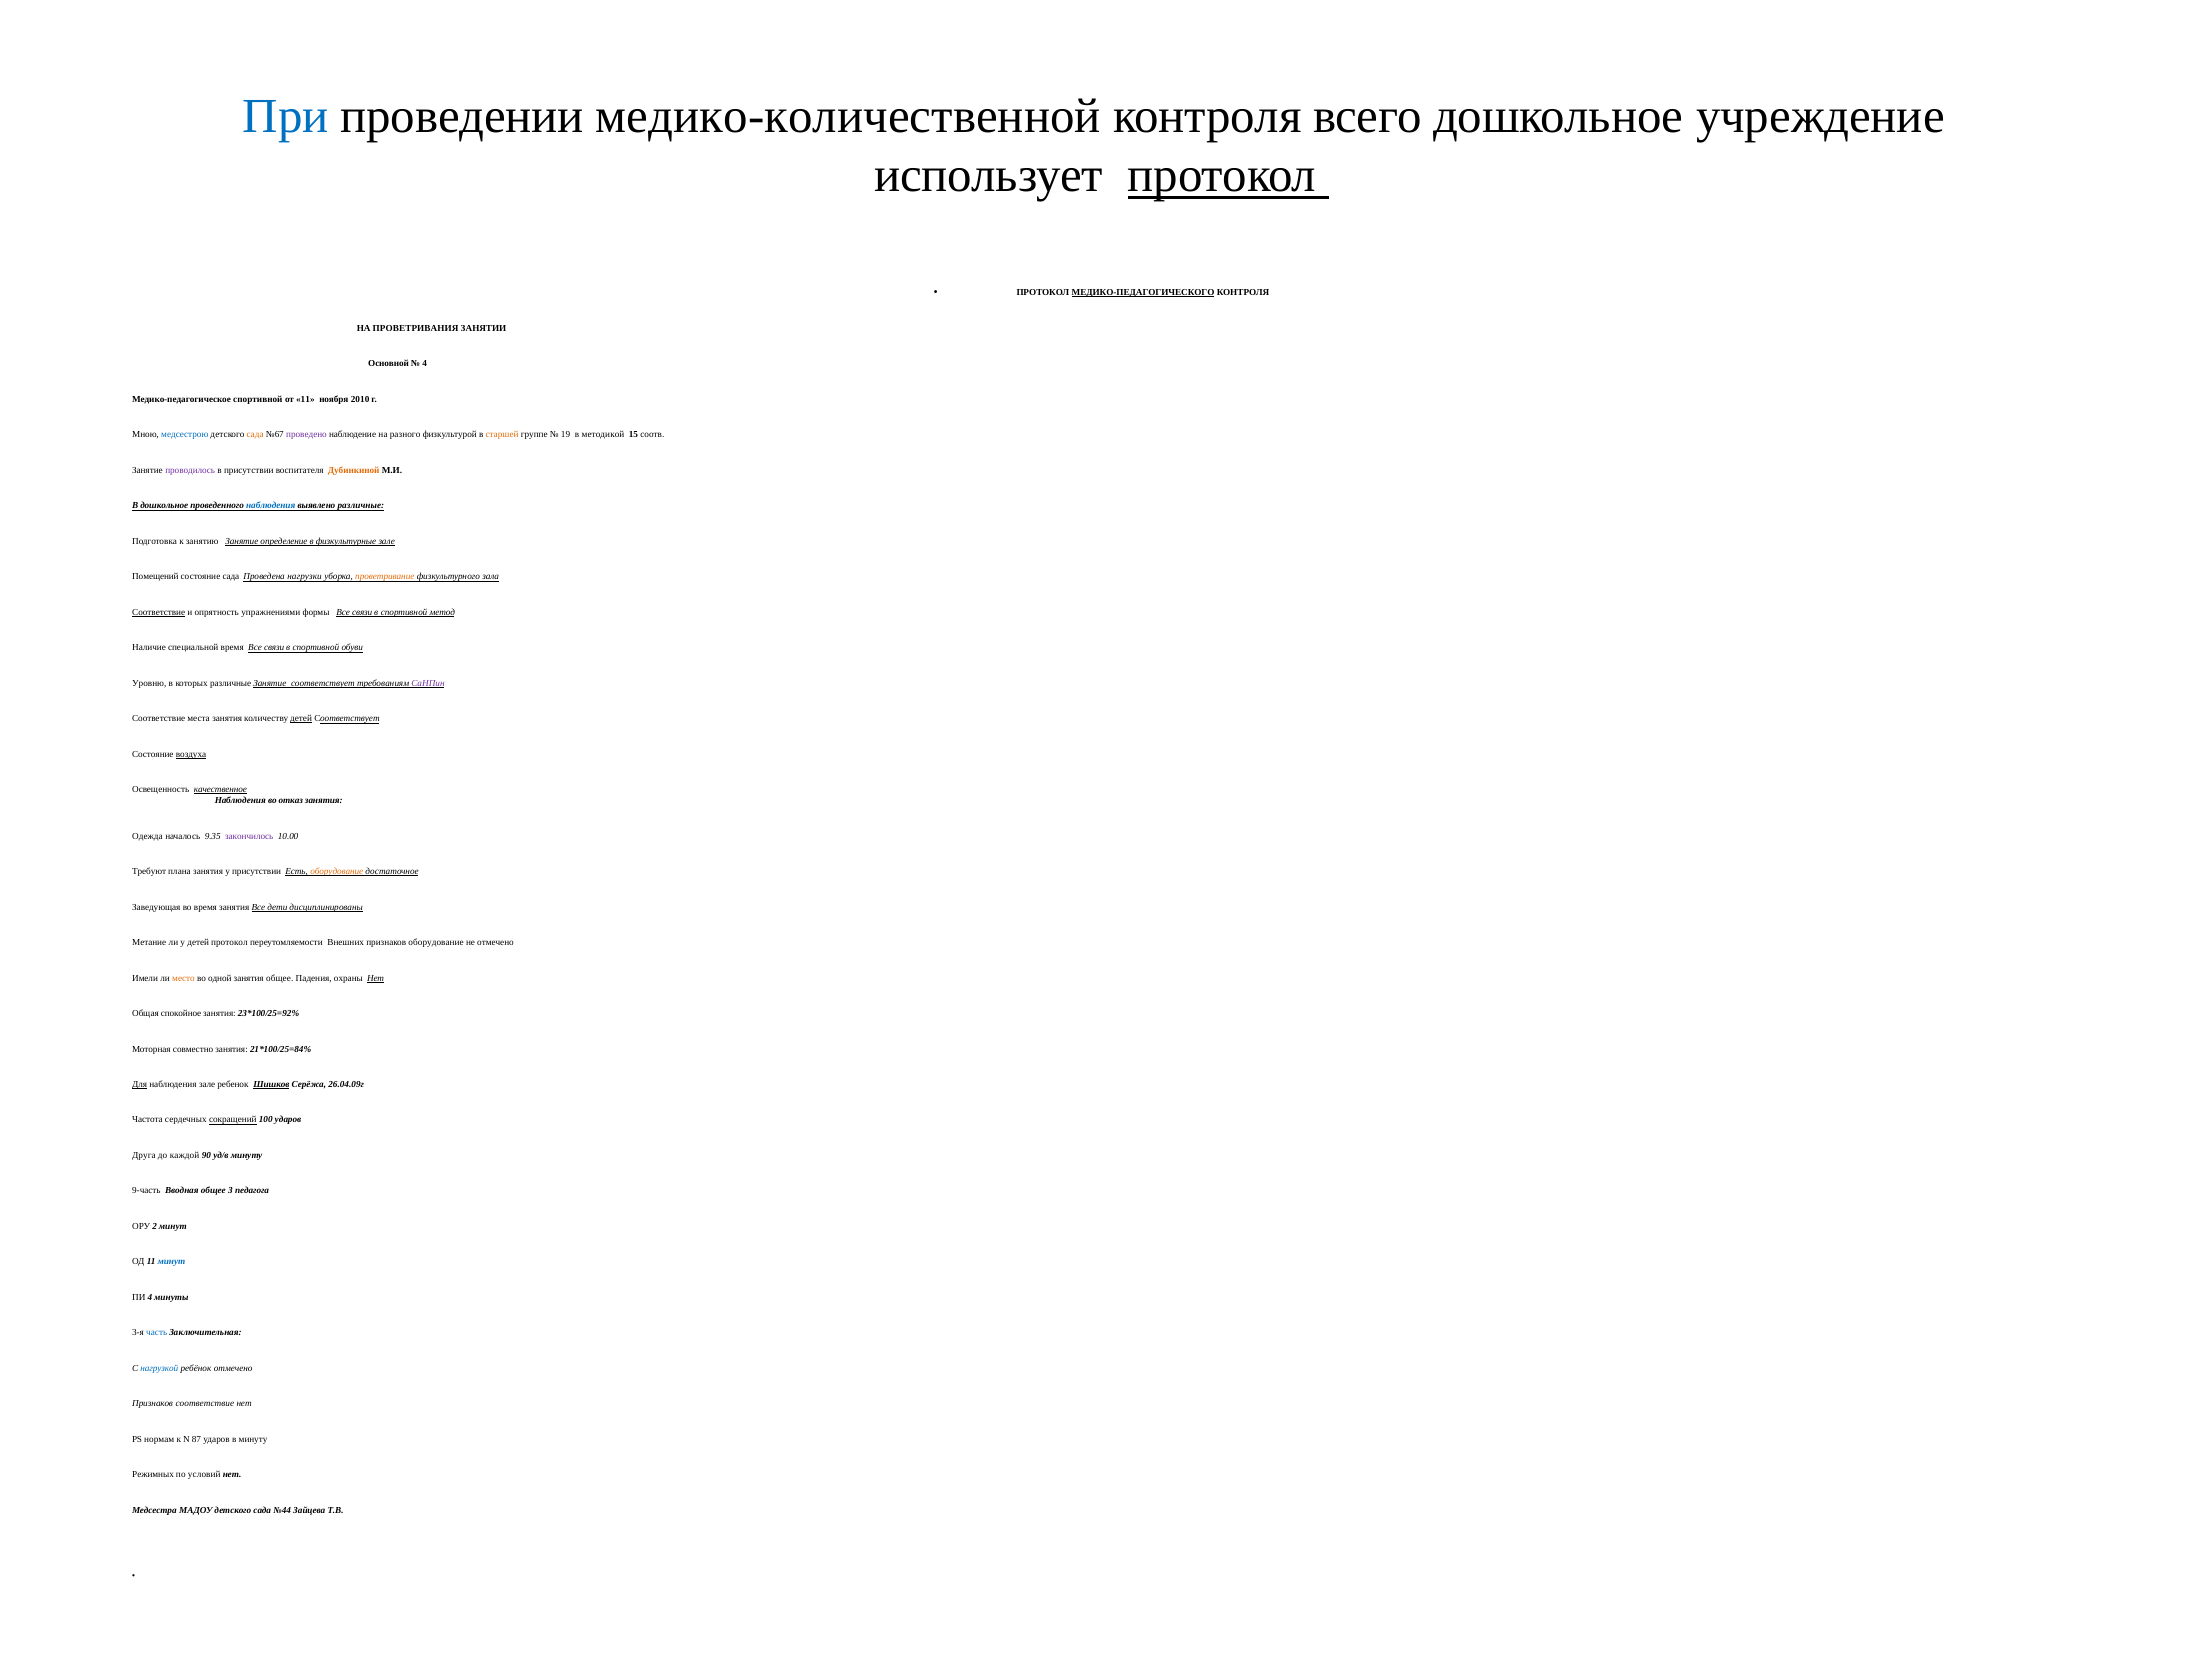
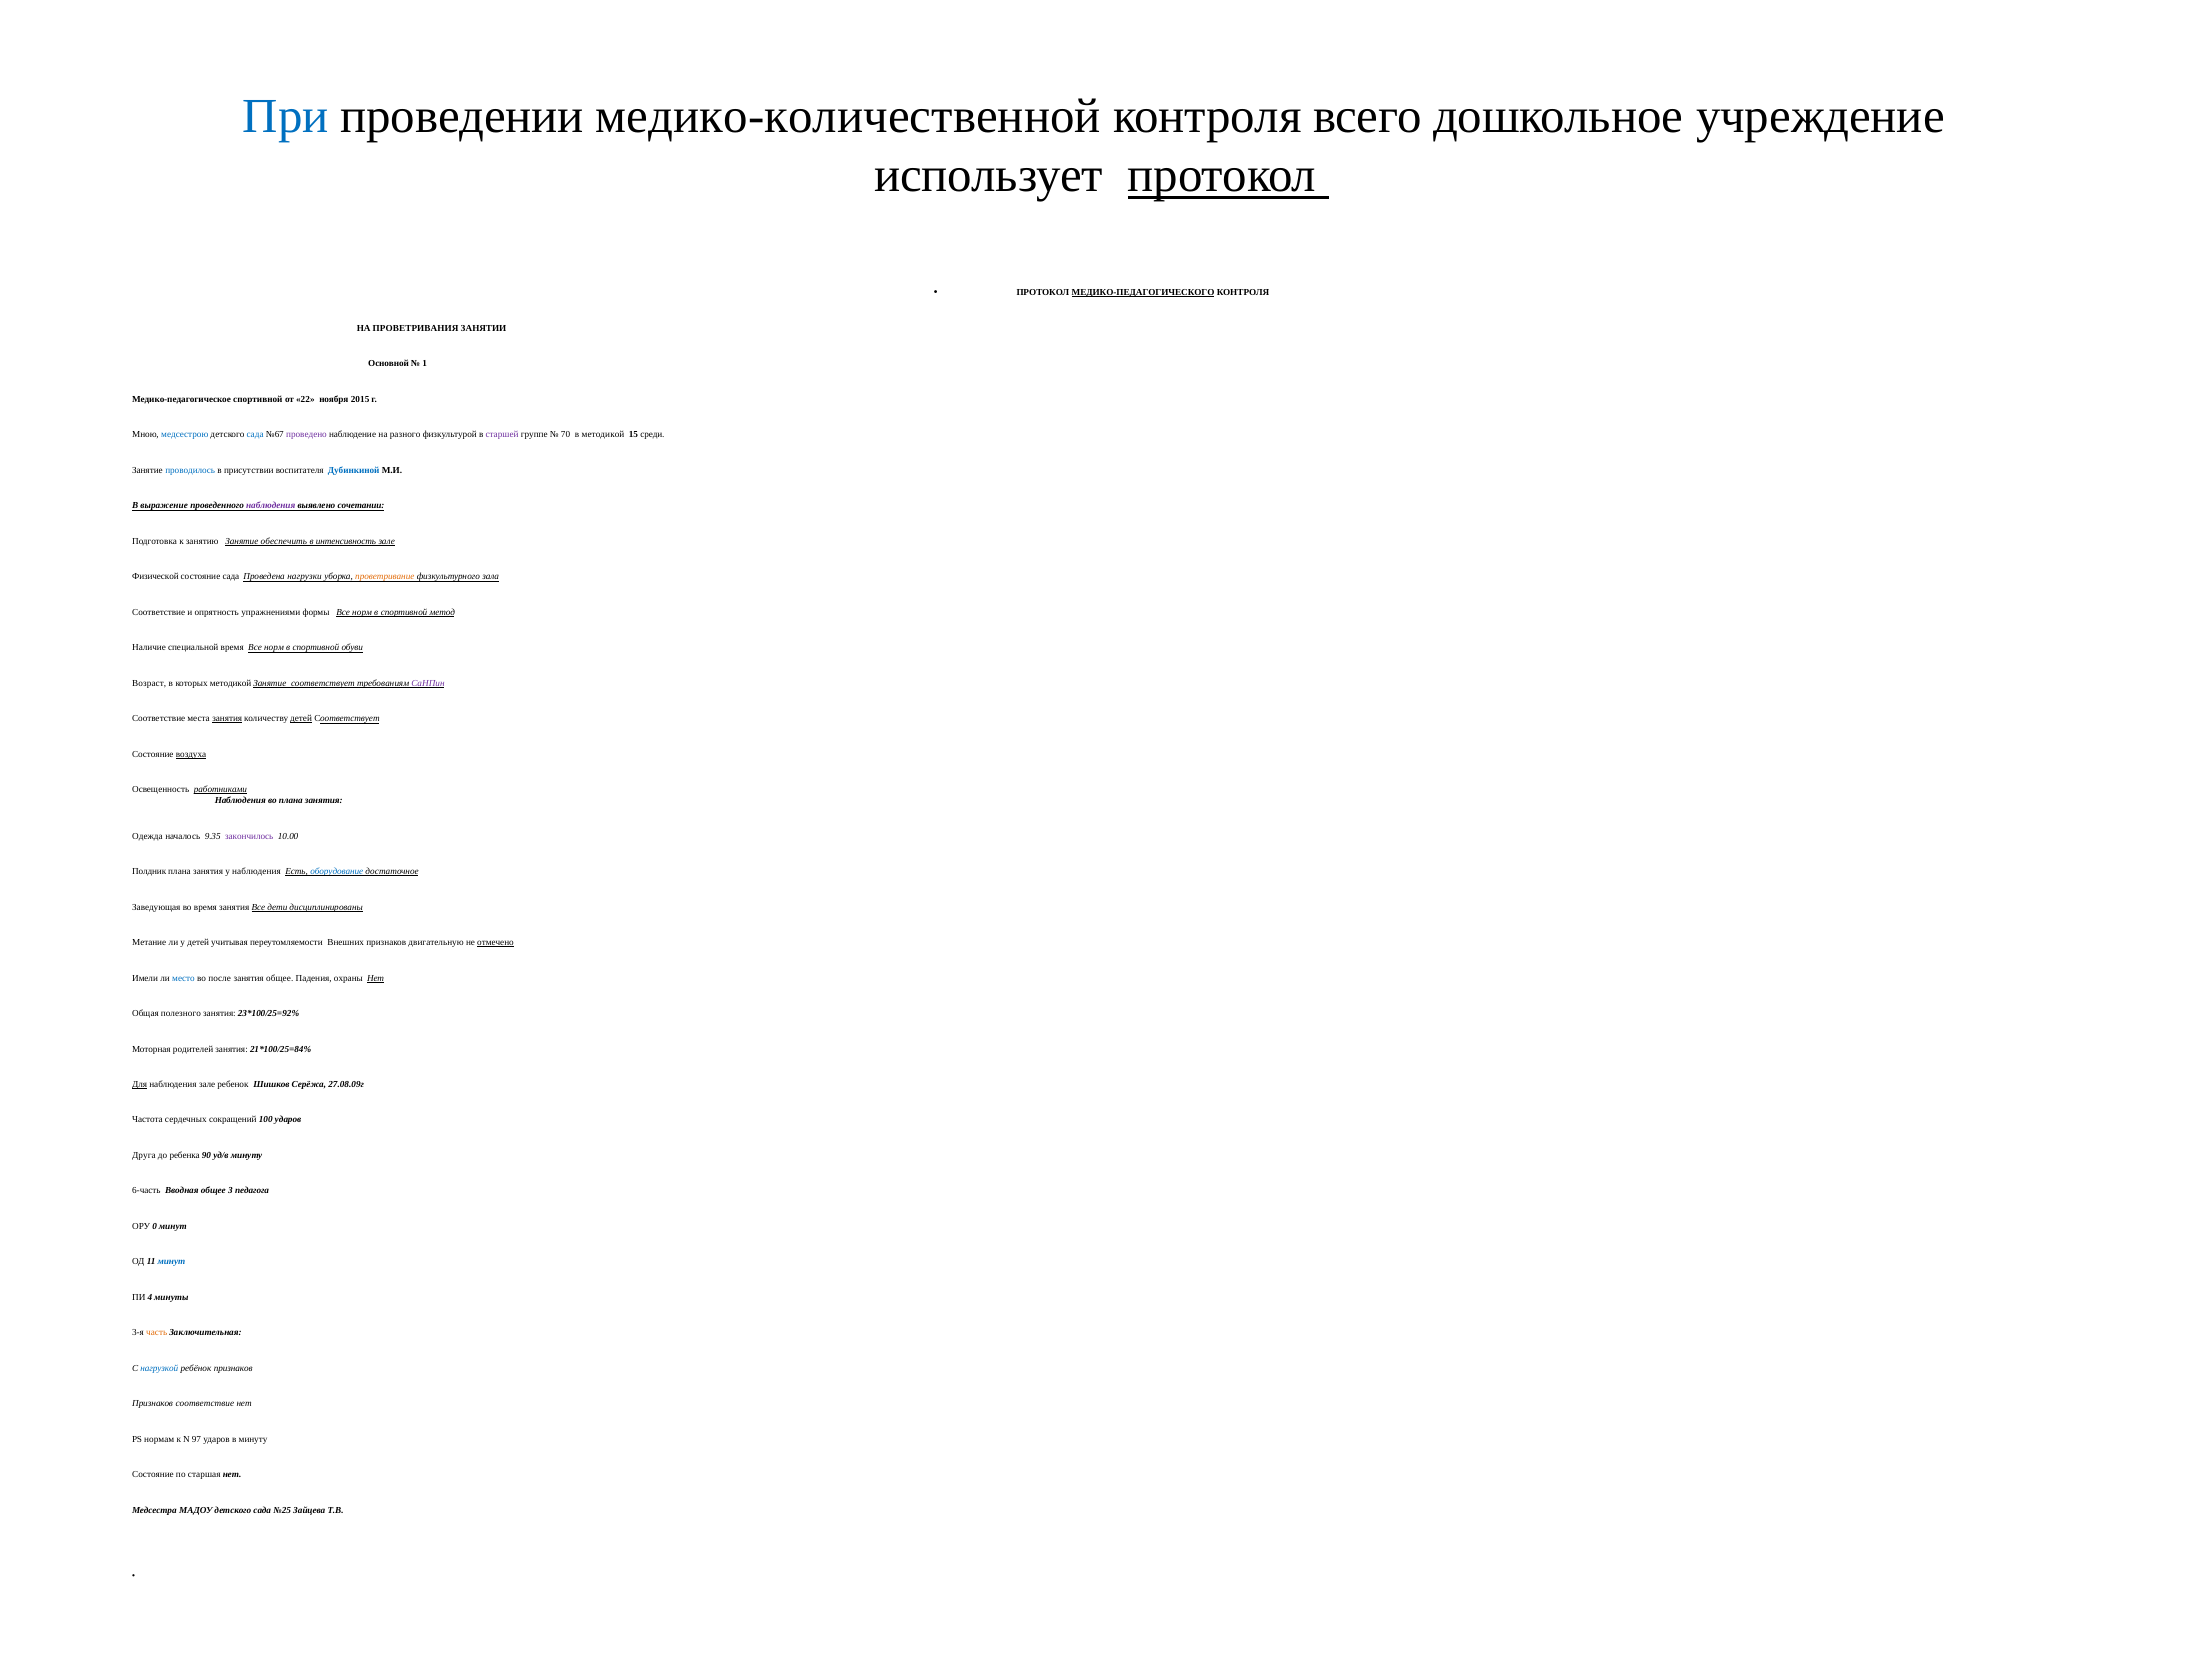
4: 4 -> 1 (425, 363)
от 11: 11 -> 22 (305, 399)
2010: 2010 -> 2015 (360, 399)
сада colour: orange -> blue (255, 434)
старшей colour: orange -> purple (502, 434)
19: 19 -> 70 (566, 434)
соотв: соотв -> среди (652, 434)
проводилось colour: purple -> blue (190, 470)
Дубинкиной colour: orange -> blue (354, 470)
В дошкольное: дошкольное -> выражение (164, 505)
наблюдения colour: blue -> purple (271, 505)
выявлено различные: различные -> сочетании (361, 505)
определение: определение -> обеспечить (284, 541)
физкультурные: физкультурные -> интенсивность (346, 541)
Помещений: Помещений -> Физической (155, 576)
Соответствие underline: present -> none (159, 612)
формы Все связи: связи -> норм (362, 612)
связи: связи -> норм (274, 647)
Уровню: Уровню -> Возраст (149, 683)
которых различные: различные -> методикой (231, 683)
занятия underline: none -> present (227, 718)
качественное: качественное -> работниками (220, 789)
во отказ: отказ -> плана (291, 800)
Требуют: Требуют -> Полдник (149, 871)
у присутствии: присутствии -> наблюдения (257, 871)
оборудование colour: orange -> blue (337, 871)
детей протокол: протокол -> учитывая (229, 942)
признаков оборудование: оборудование -> двигательную (436, 942)
отмечено underline: none -> present (496, 942)
место colour: orange -> blue (184, 978)
одной: одной -> после (220, 978)
спокойное: спокойное -> полезного (181, 1013)
совместно: совместно -> родителей (193, 1049)
Шишков underline: present -> none (271, 1084)
26.04.09г: 26.04.09г -> 27.08.09г (346, 1084)
сокращений underline: present -> none (233, 1119)
каждой: каждой -> ребенка (185, 1155)
9-часть: 9-часть -> 6-часть (146, 1190)
2: 2 -> 0 (155, 1226)
часть colour: blue -> orange (157, 1332)
ребёнок отмечено: отмечено -> признаков (233, 1368)
87: 87 -> 97 (196, 1439)
Режимных: Режимных -> Состояние (153, 1474)
условий: условий -> старшая (204, 1474)
№44: №44 -> №25 (282, 1510)
